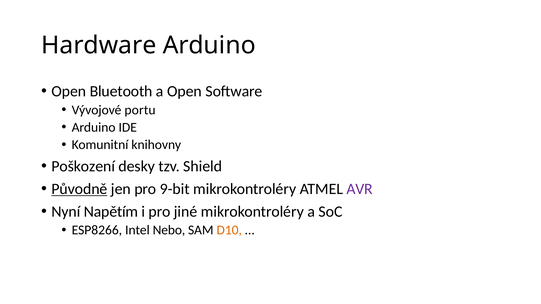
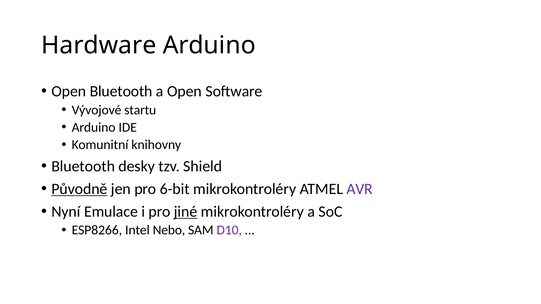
portu: portu -> startu (140, 110)
Poškození: Poškození -> Bluetooth (83, 166)
9-bit: 9-bit -> 6-bit (175, 189)
Napětím: Napětím -> Emulace (111, 212)
jiné underline: none -> present (186, 212)
D10 colour: orange -> purple (229, 230)
